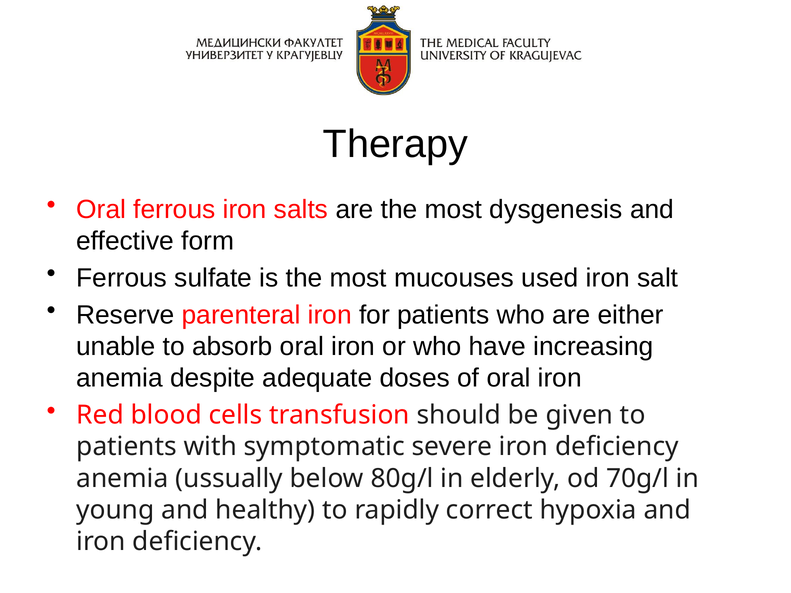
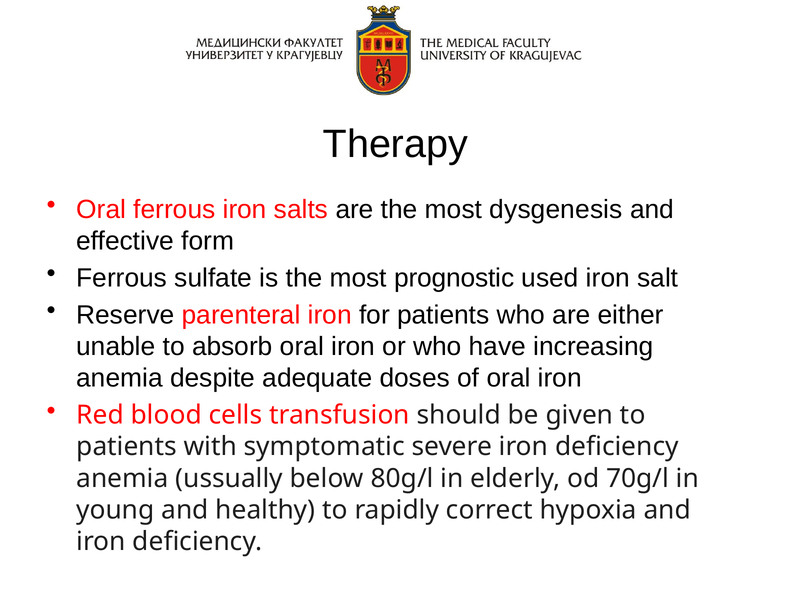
mucouses: mucouses -> prognostic (454, 278)
